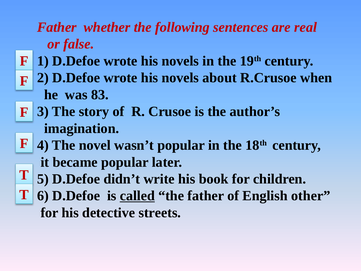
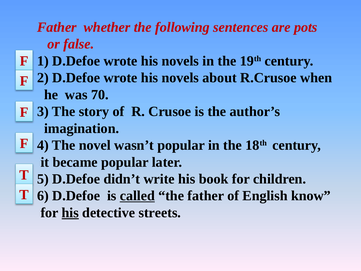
real: real -> pots (306, 27)
83: 83 -> 70 (100, 95)
other: other -> know (311, 196)
his underline: none -> present (70, 213)
